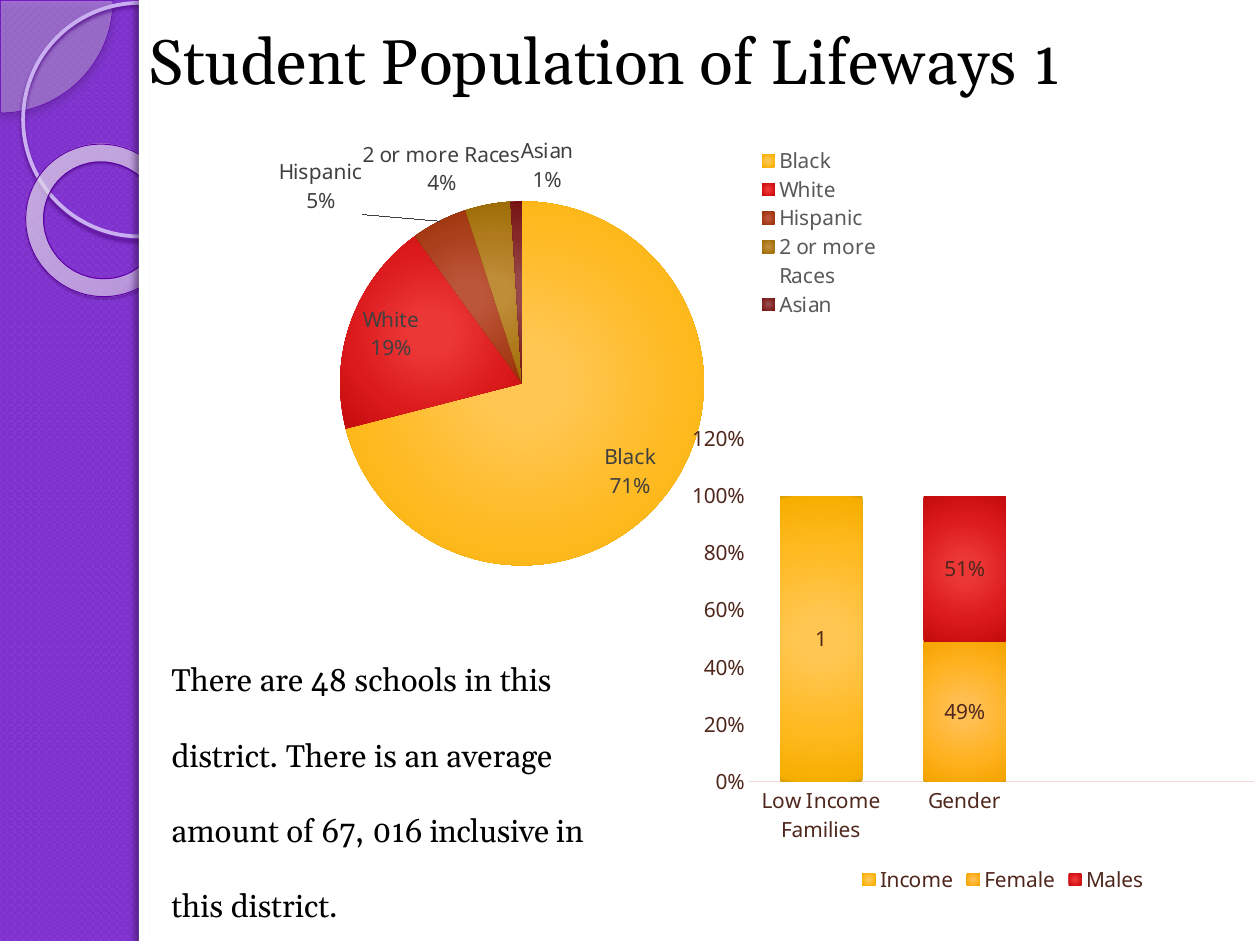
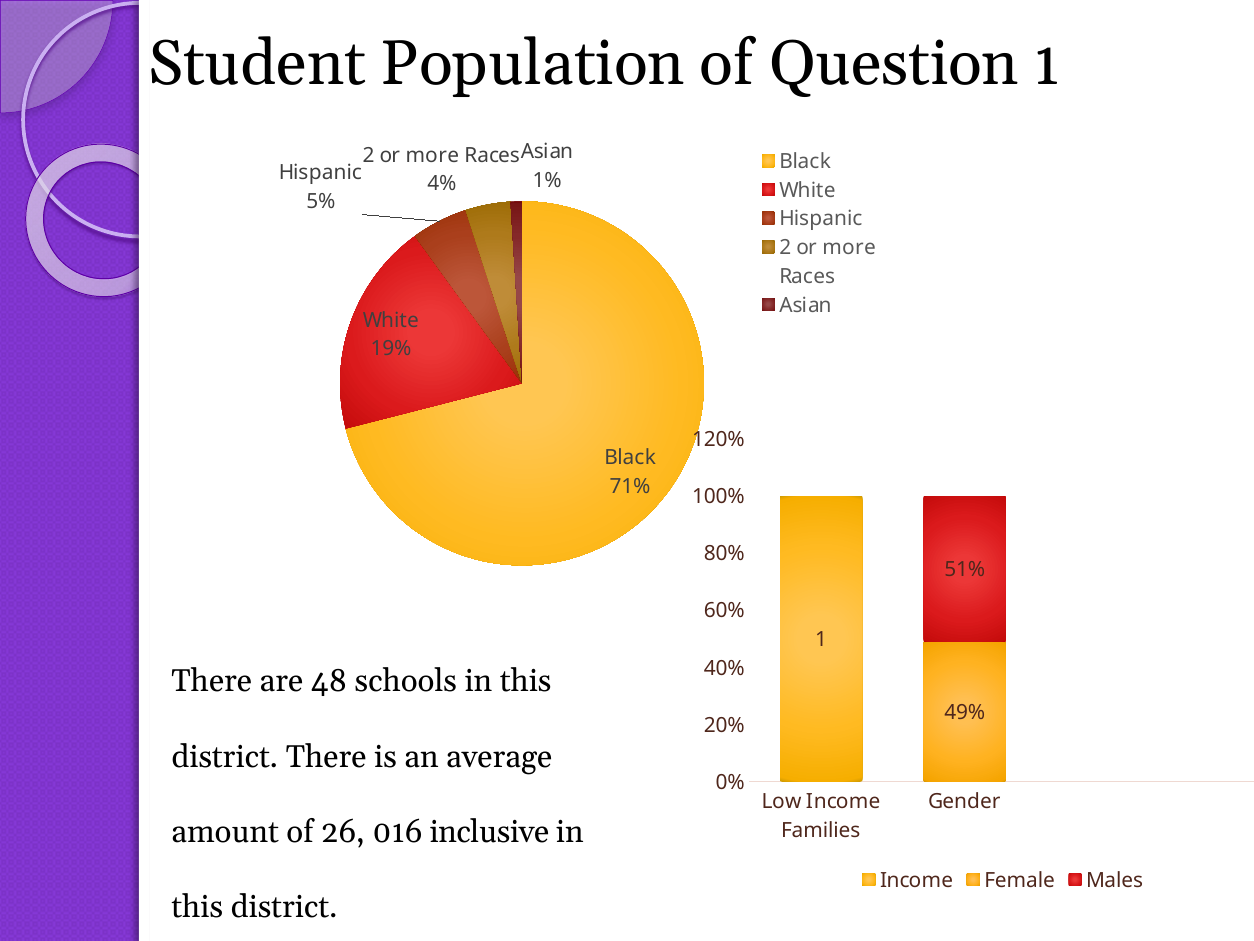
Lifeways: Lifeways -> Question (894, 64)
67: 67 -> 26 (343, 832)
